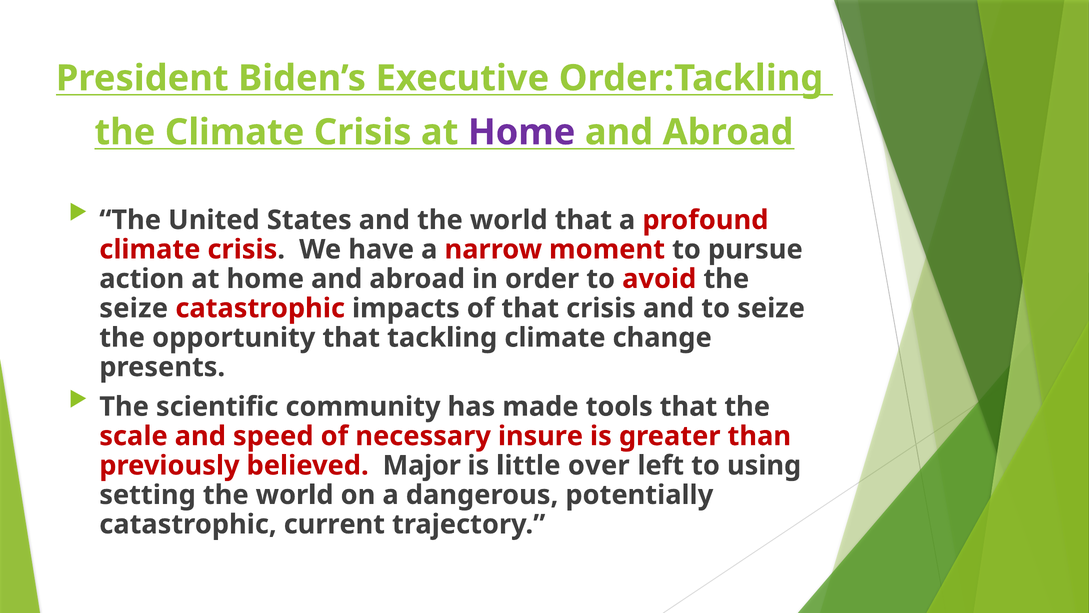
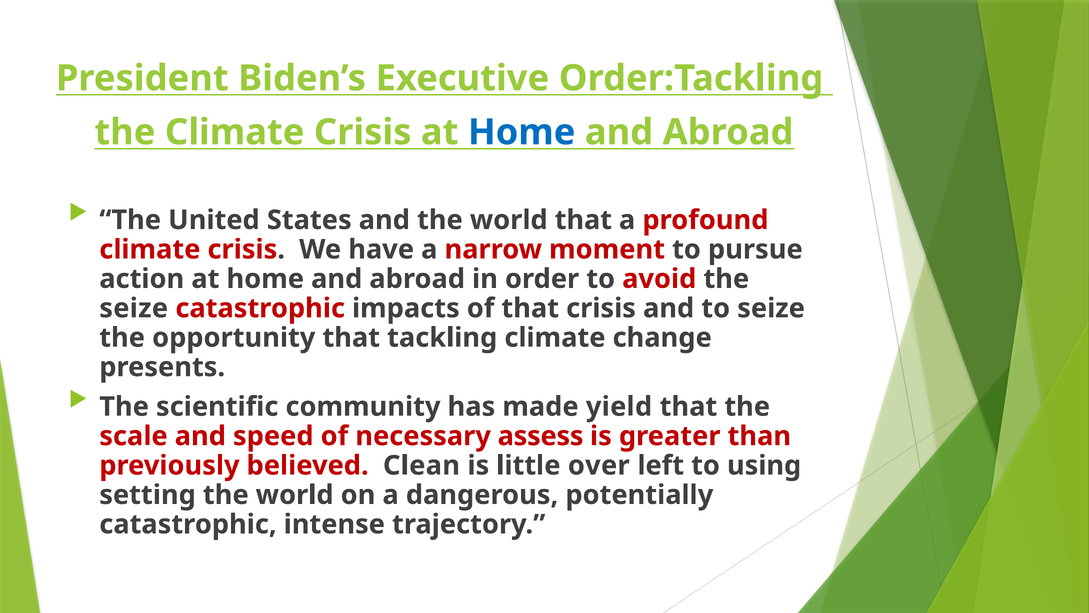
Home colour: purple -> blue (522, 132)
tools: tools -> yield (619, 406)
insure: insure -> assess (541, 436)
Major: Major -> Clean (421, 465)
current: current -> intense (334, 524)
